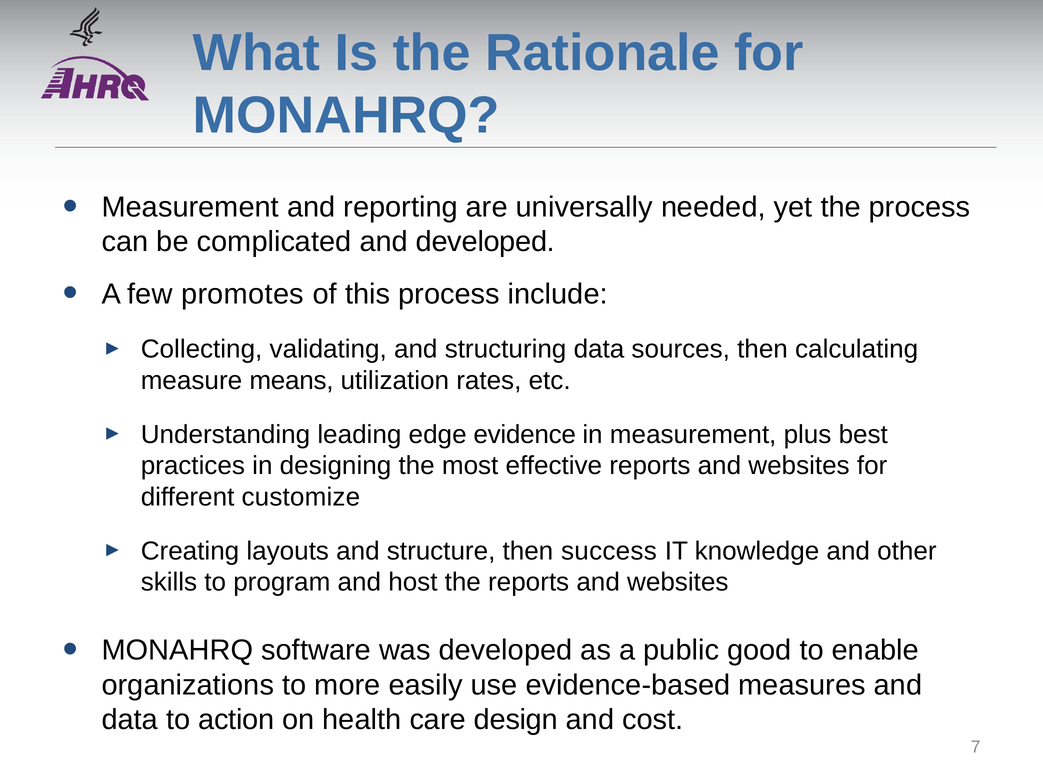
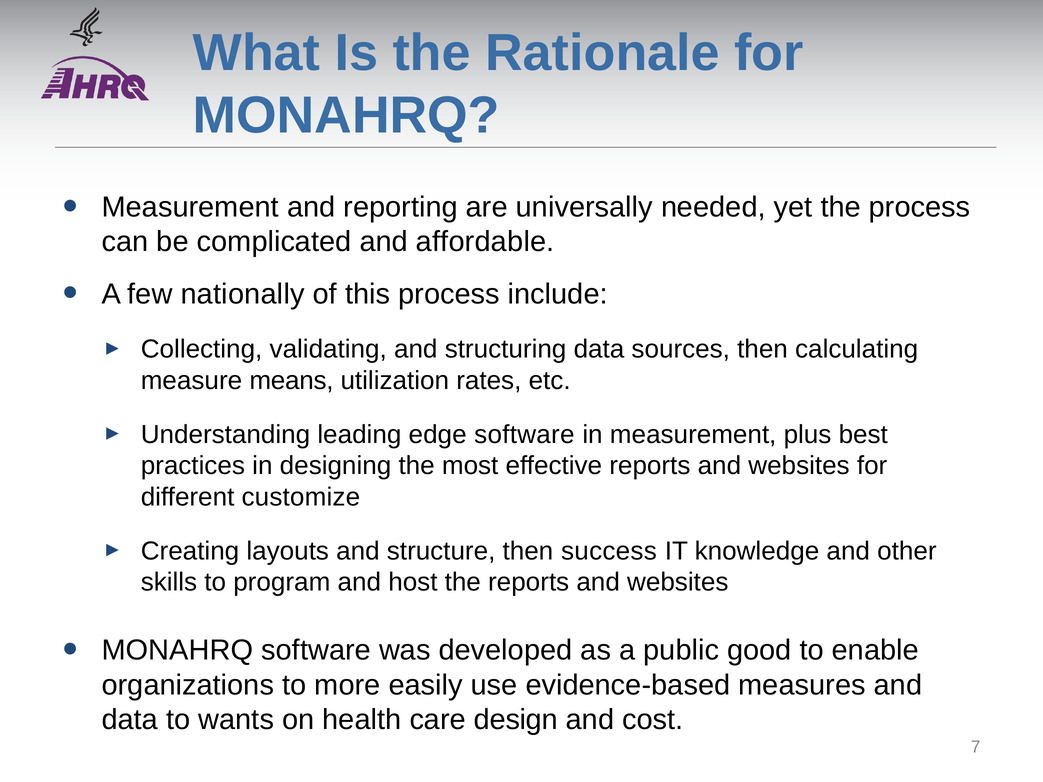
and developed: developed -> affordable (485, 242)
promotes: promotes -> nationally (243, 294)
edge evidence: evidence -> software (524, 435)
action: action -> wants (236, 720)
